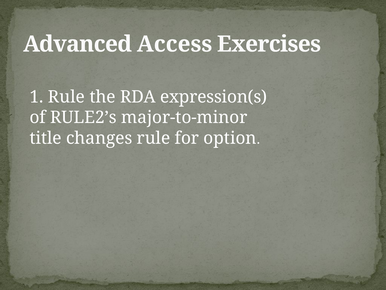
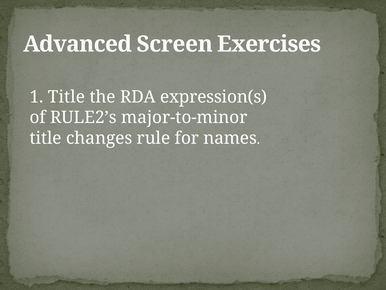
Access: Access -> Screen (175, 44)
1 Rule: Rule -> Title (66, 97)
option: option -> names (230, 138)
